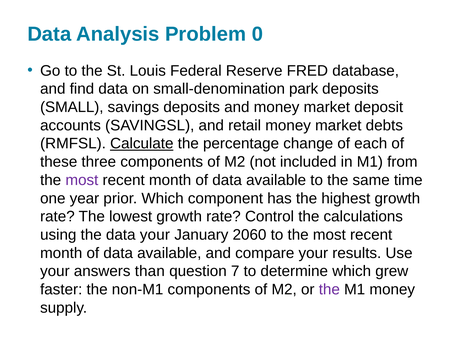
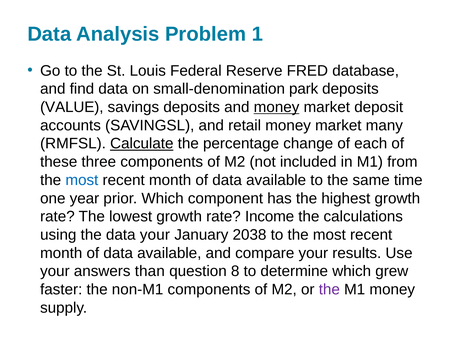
0: 0 -> 1 (257, 34)
SMALL: SMALL -> VALUE (72, 107)
money underline: none -> present (277, 107)
debts: debts -> many (384, 125)
most colour: purple -> blue (82, 180)
Control: Control -> Income (270, 217)
2060: 2060 -> 2038 (250, 235)
7: 7 -> 8 (235, 271)
